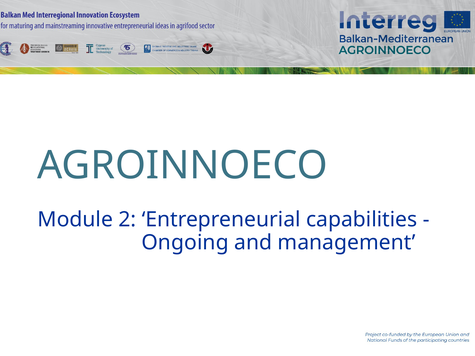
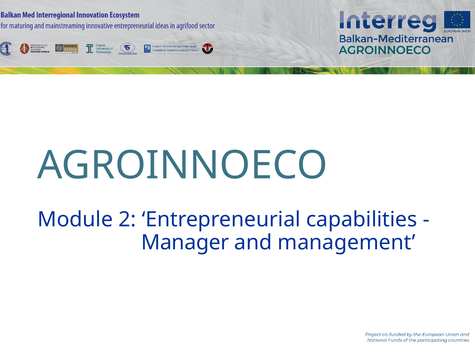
Ongoing: Ongoing -> Manager (185, 243)
